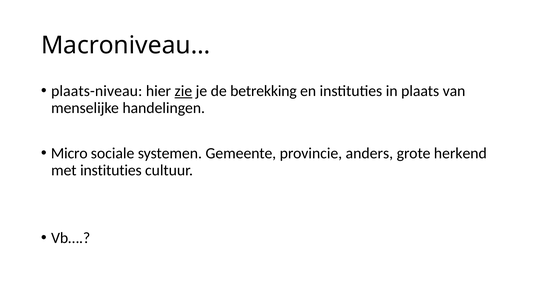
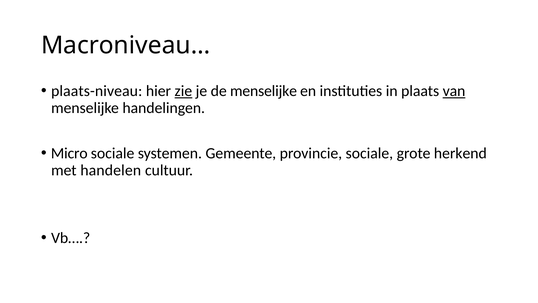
de betrekking: betrekking -> menselijke (263, 91)
van underline: none -> present (454, 91)
provincie anders: anders -> sociale (369, 153)
met instituties: instituties -> handelen (111, 170)
